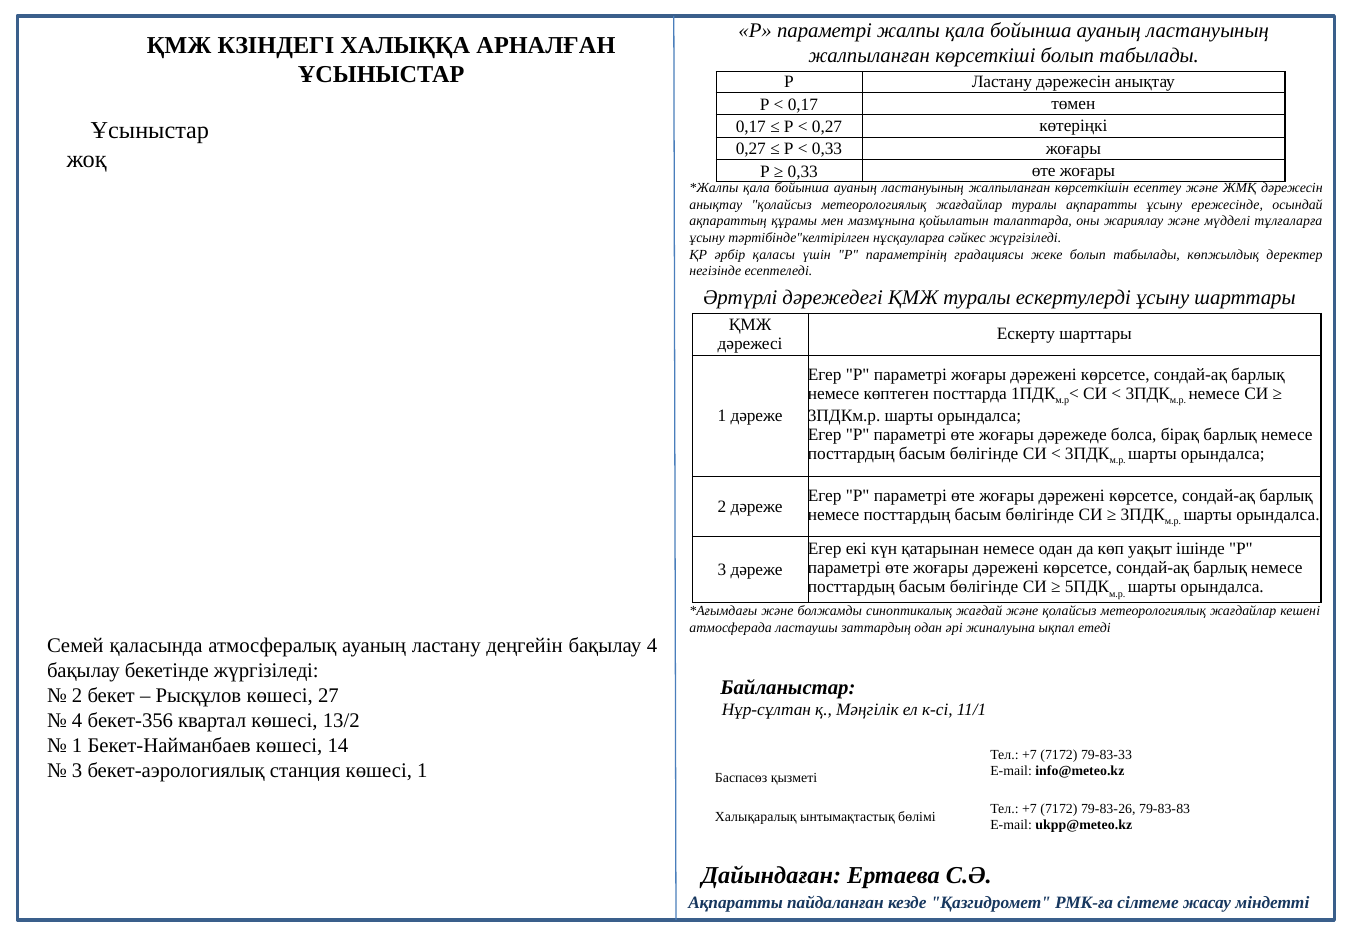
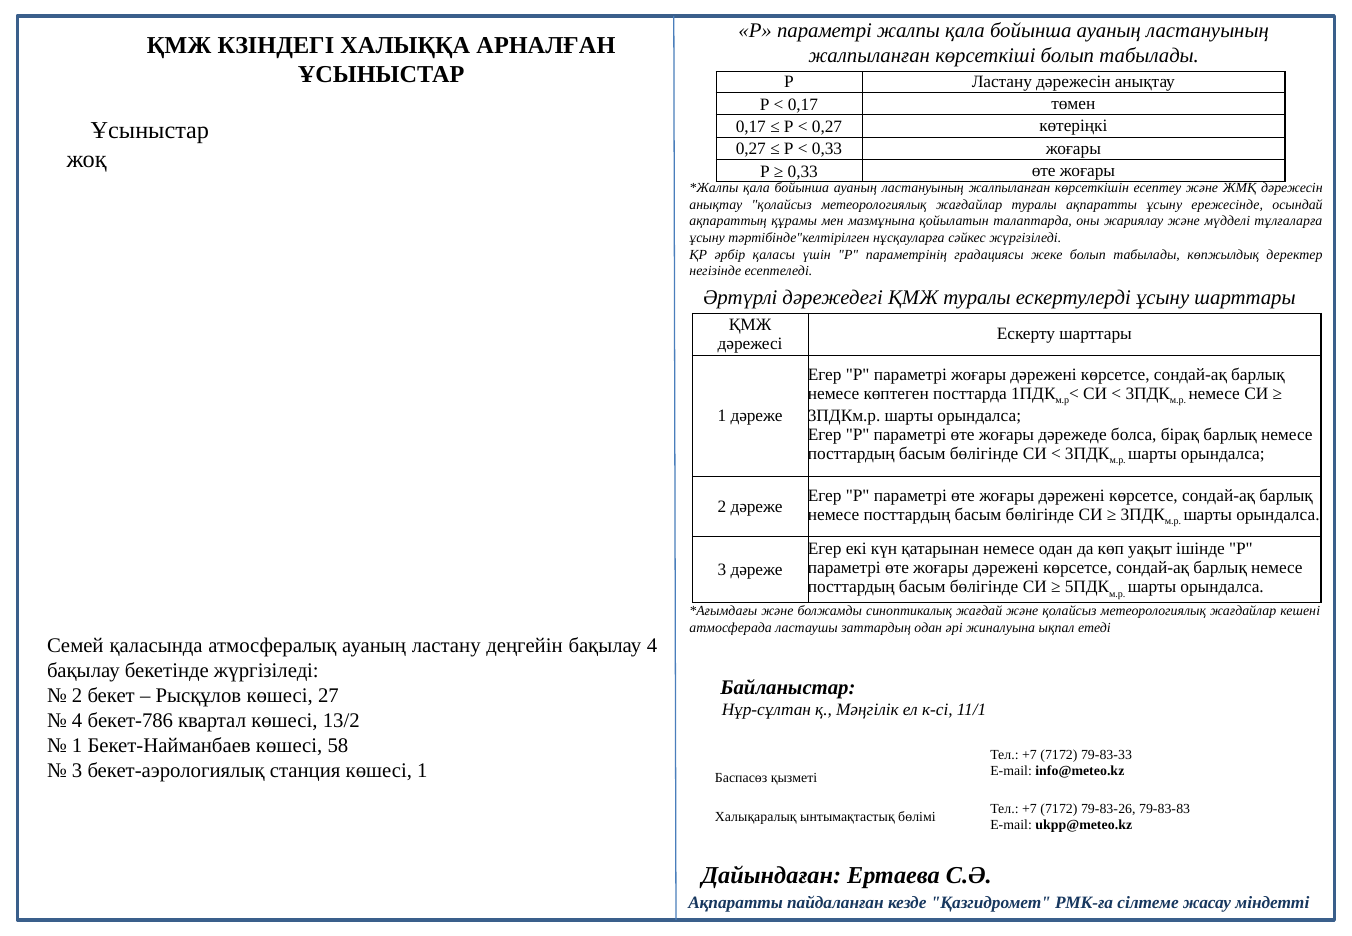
бекет-356: бекет-356 -> бекет-786 (130, 721)
14: 14 -> 58 (338, 746)
